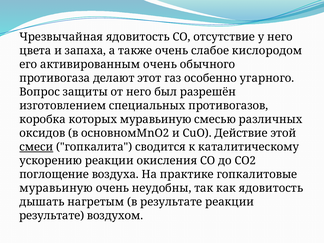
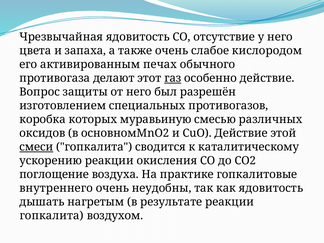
активированным очень: очень -> печах (160, 64)
газ underline: none -> present (173, 78)
особенно угарного: угарного -> действие (267, 78)
муравьиную: муравьиную -> внутреннего (56, 188)
результате: результате -> гопкалита (52, 216)
